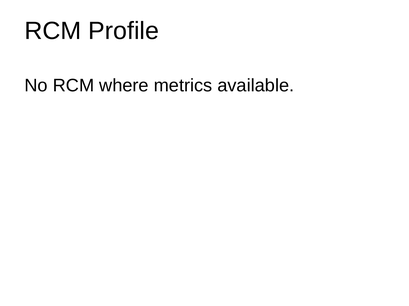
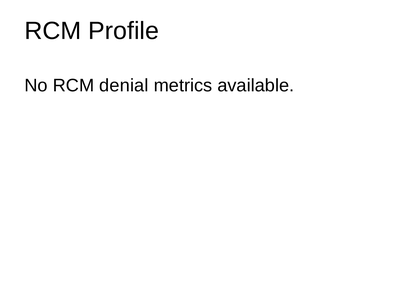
where: where -> denial (124, 86)
